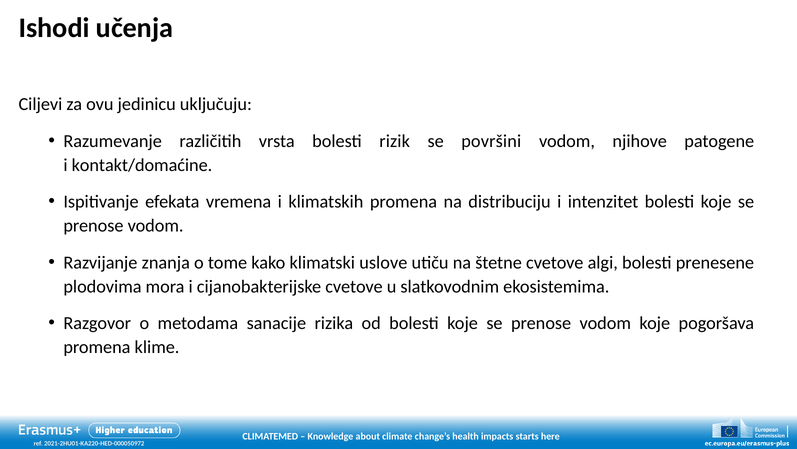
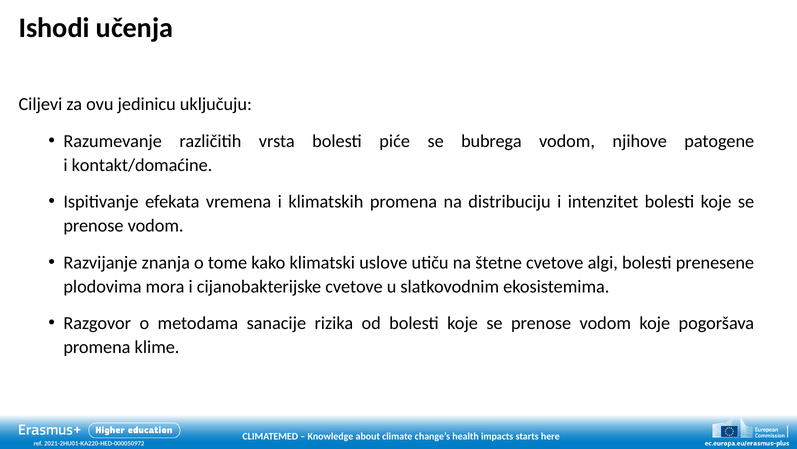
rizik: rizik -> piće (395, 141)
površini: površini -> bubrega (491, 141)
